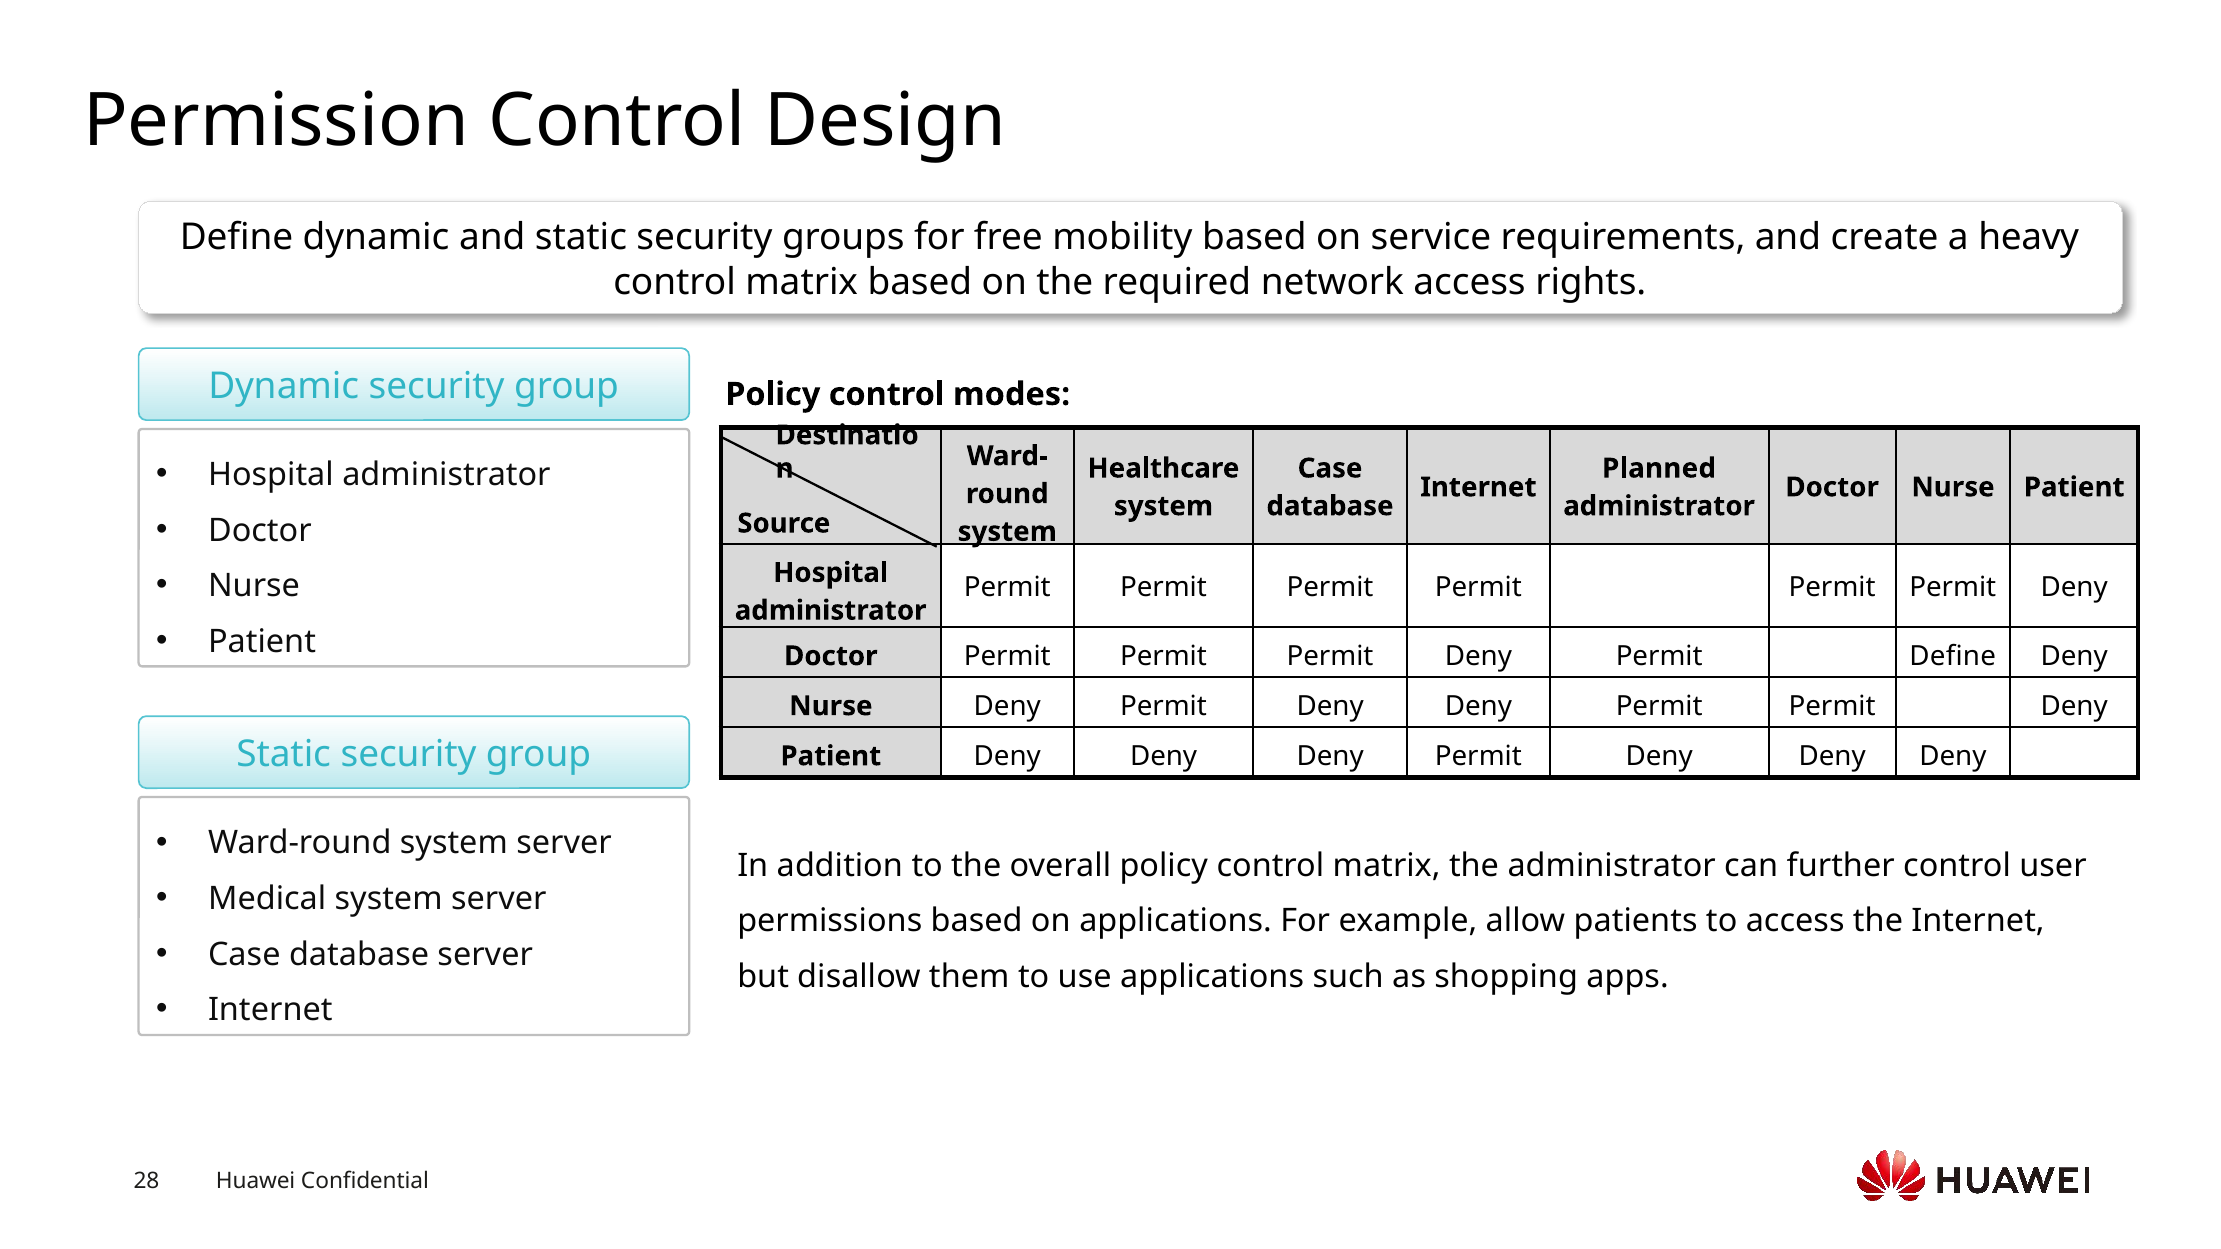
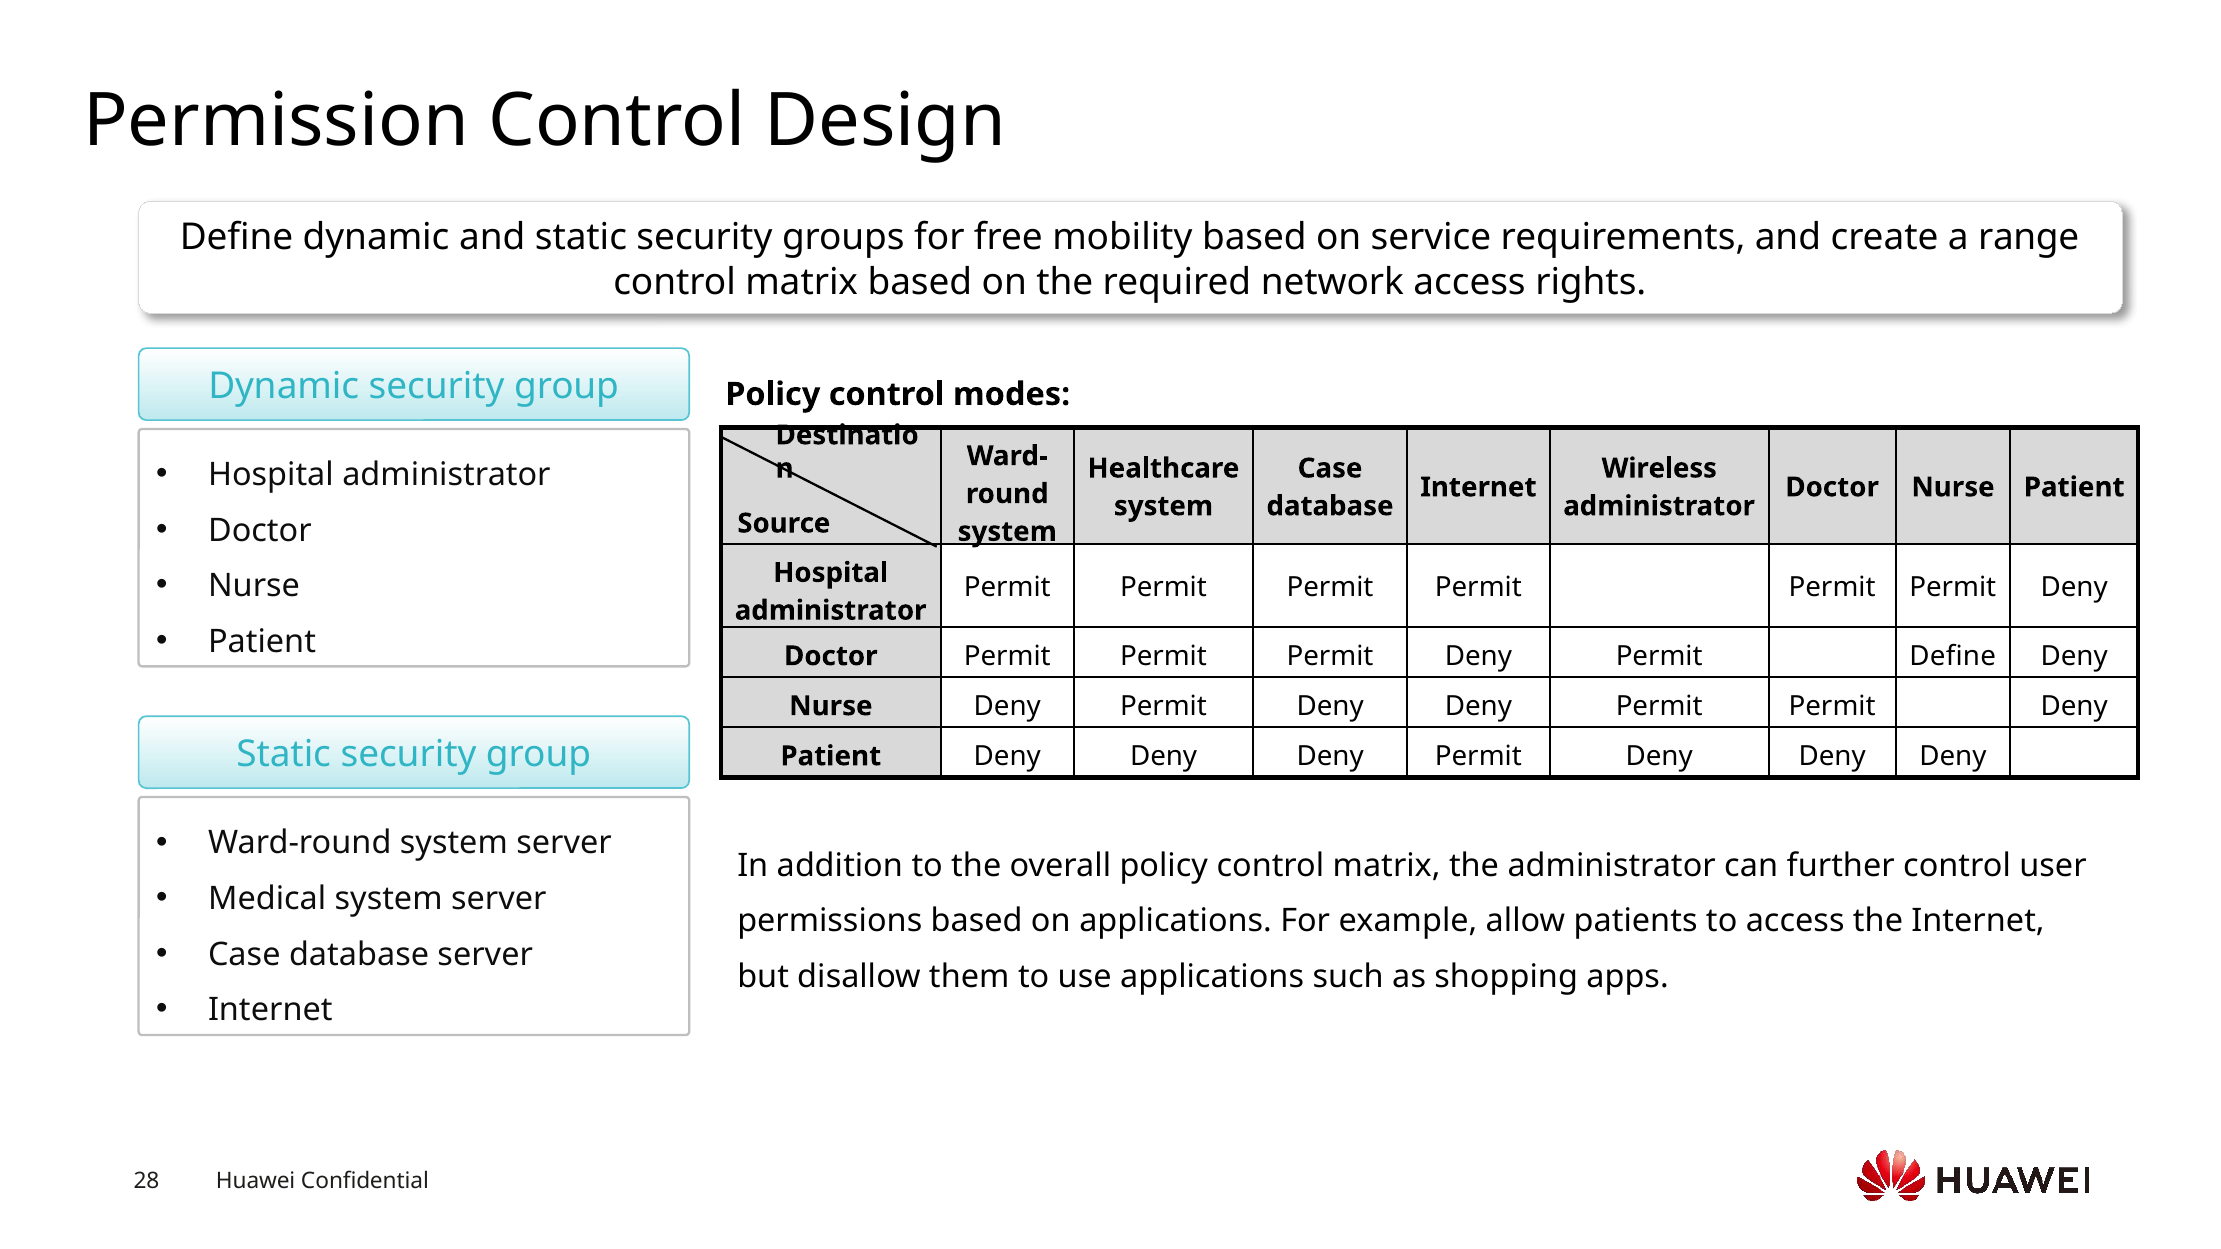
heavy: heavy -> range (2029, 238)
Planned: Planned -> Wireless (1659, 468)
